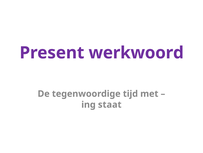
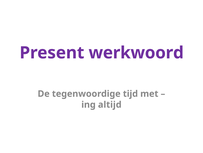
staat: staat -> altijd (110, 104)
